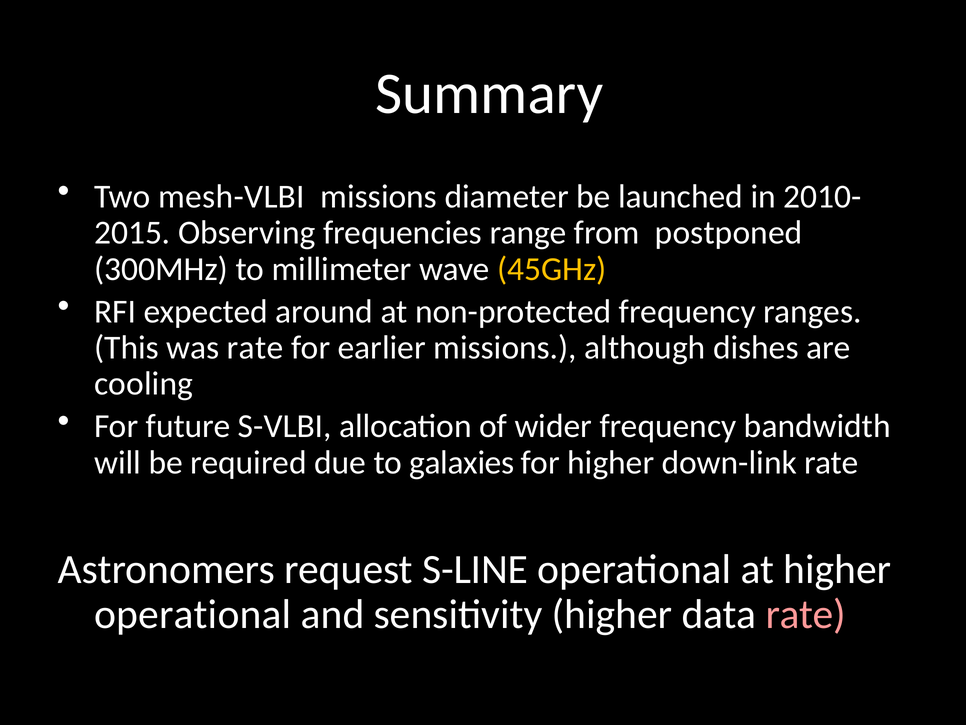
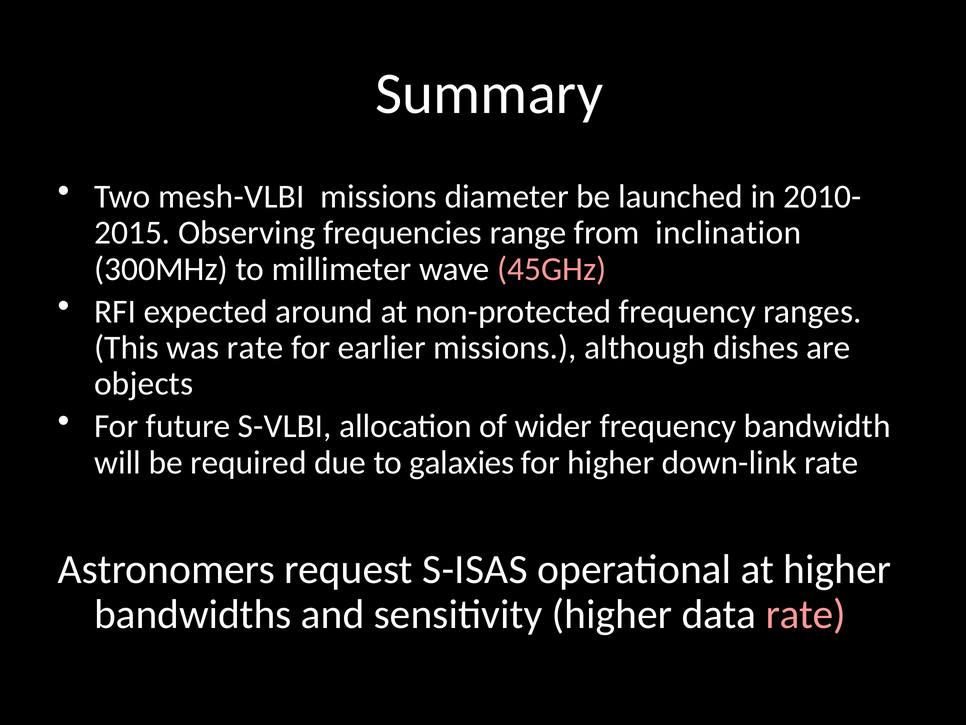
postponed: postponed -> inclination (728, 233)
45GHz colour: yellow -> pink (552, 269)
cooling: cooling -> objects (144, 384)
S-LINE: S-LINE -> S-ISAS (475, 569)
operational: operational -> bandwidths (193, 614)
